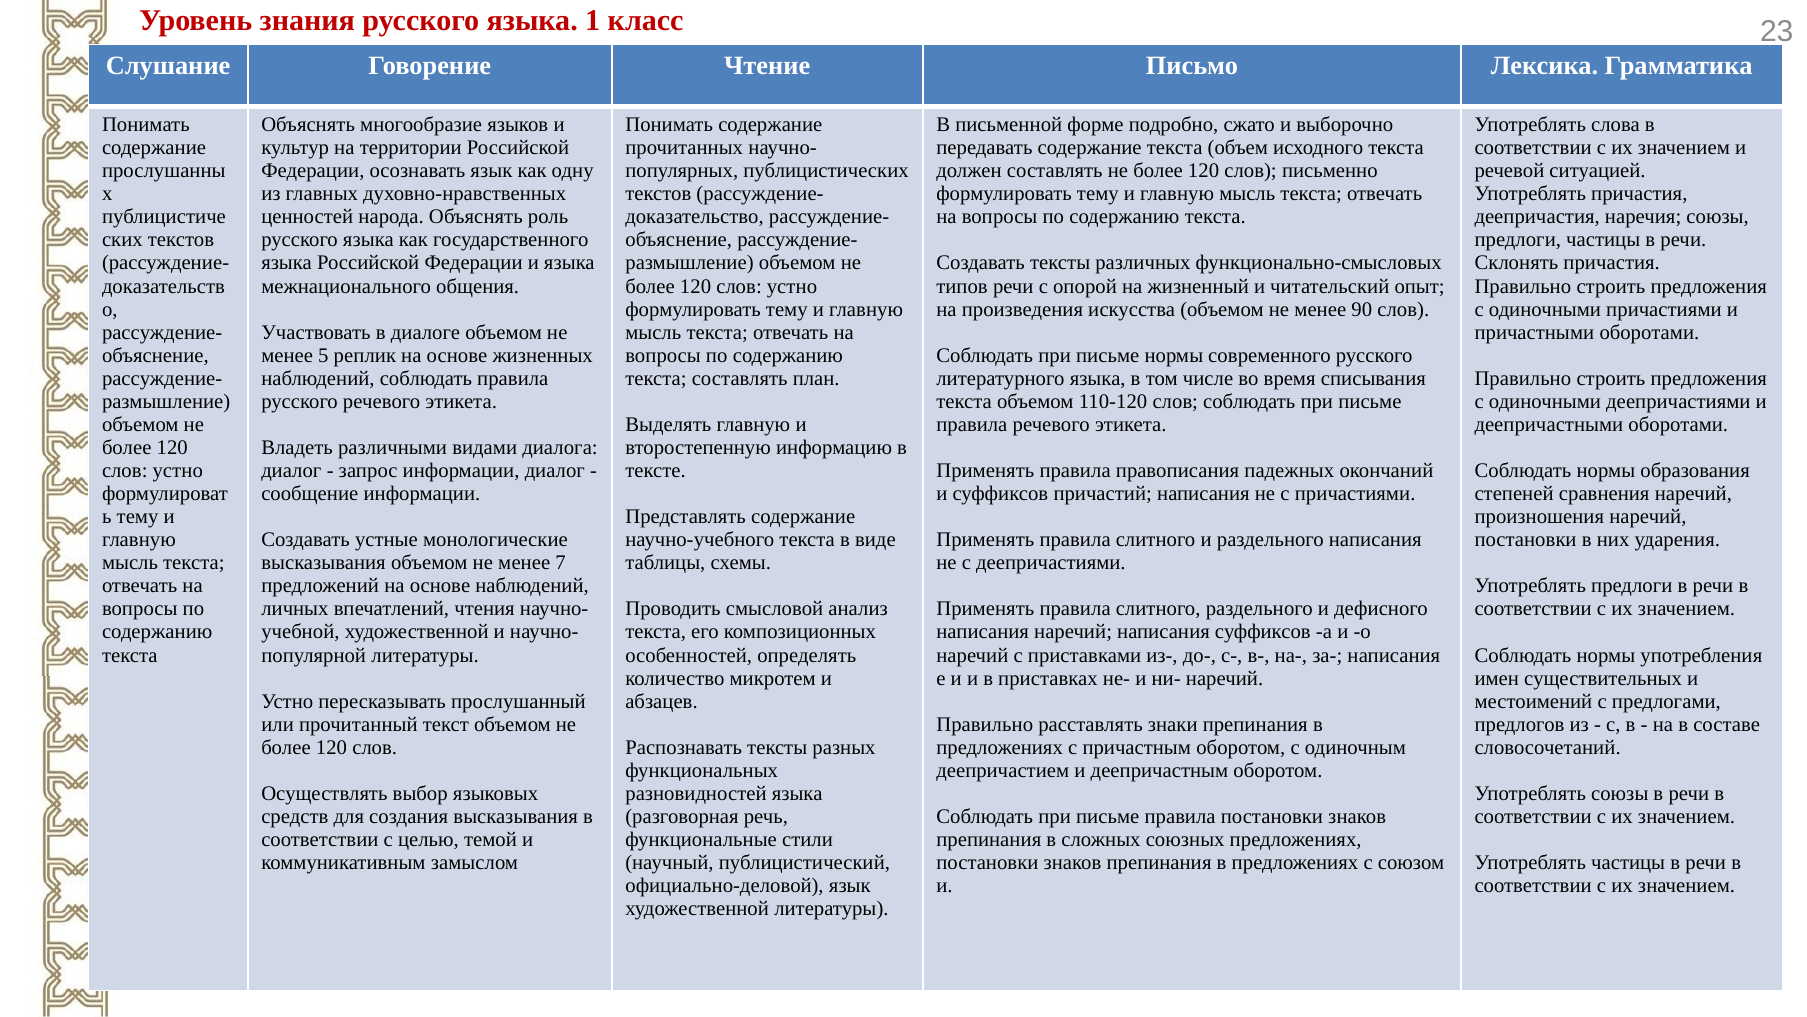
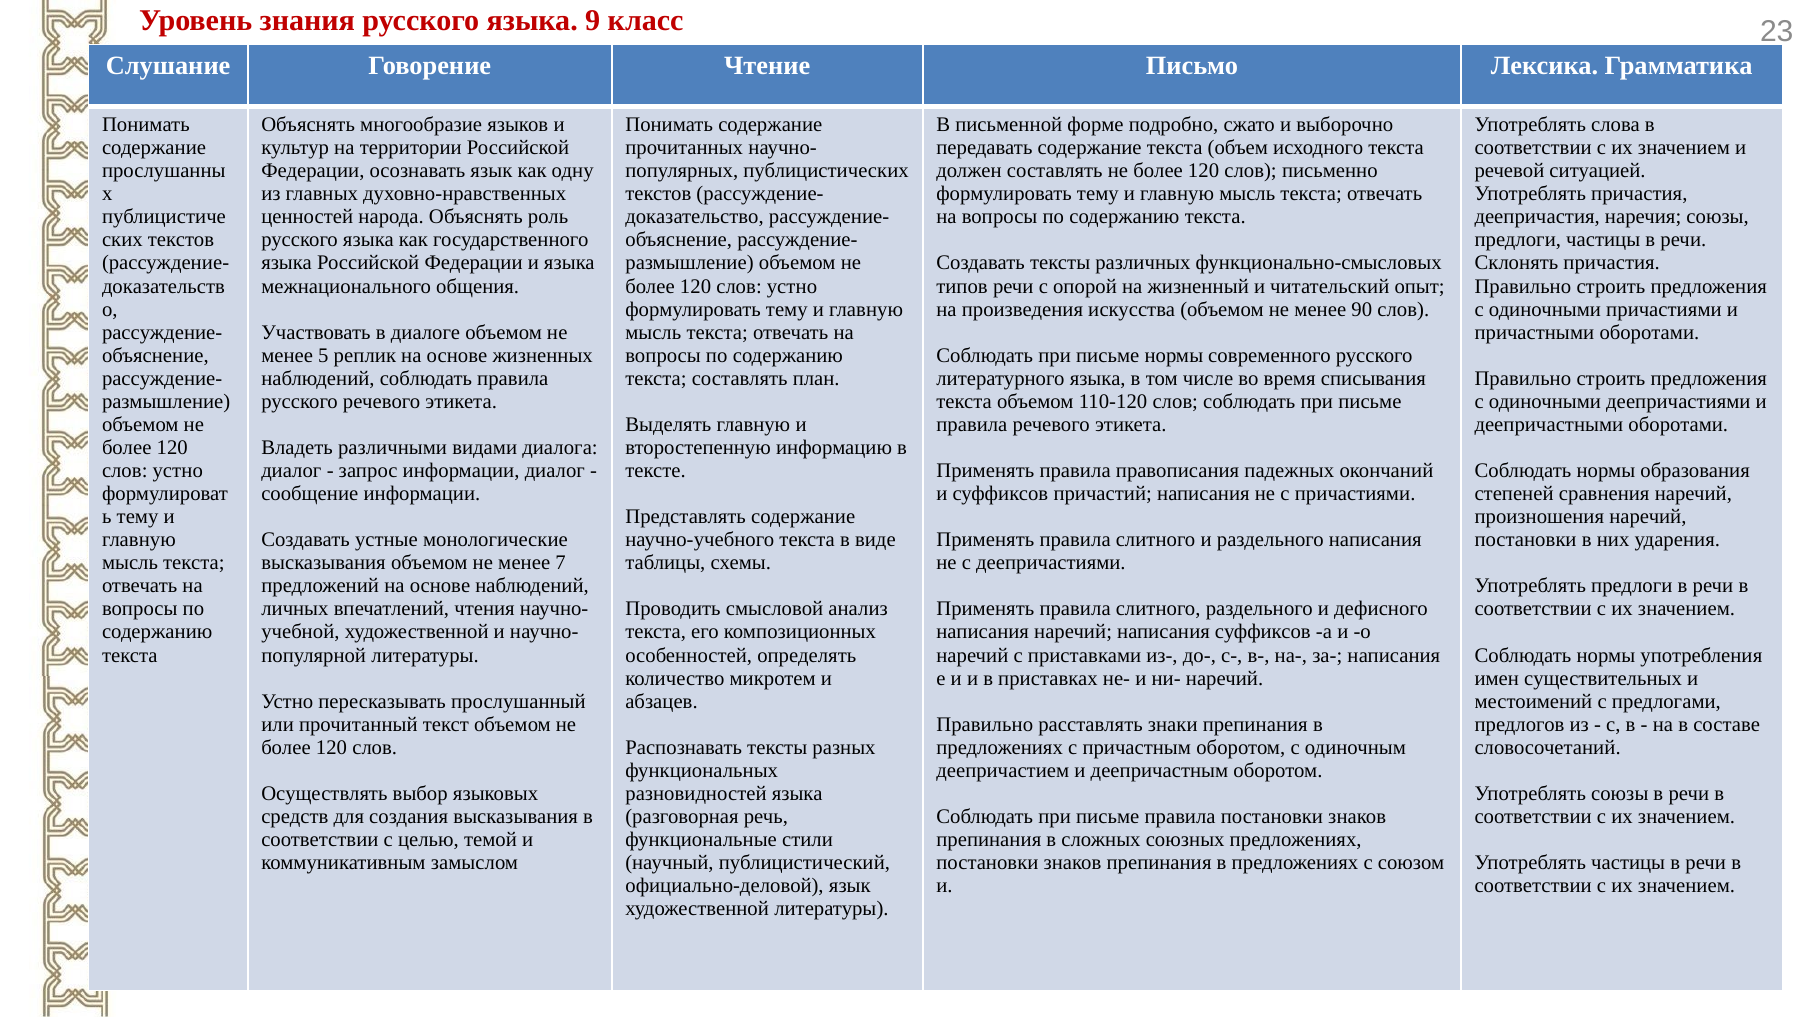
1: 1 -> 9 (593, 21)
